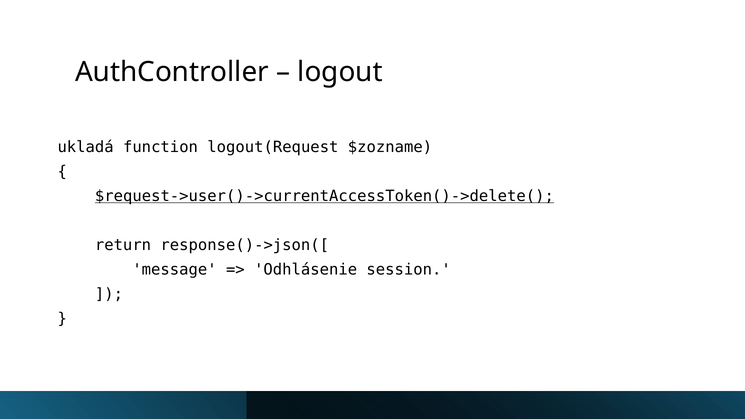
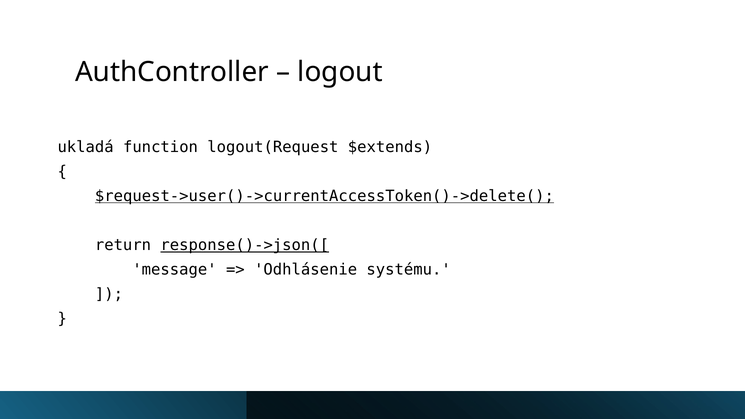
$zozname: $zozname -> $extends (390, 147)
response()->json([ underline: none -> present (245, 245)
session: session -> systému (409, 270)
